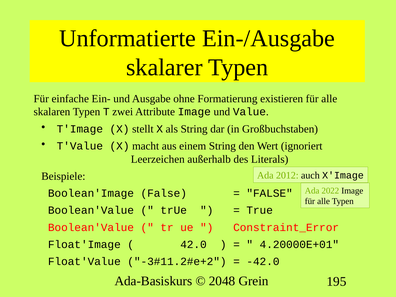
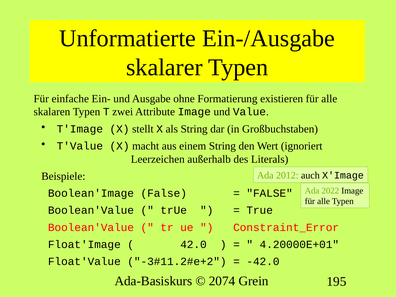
2048: 2048 -> 2074 (222, 281)
